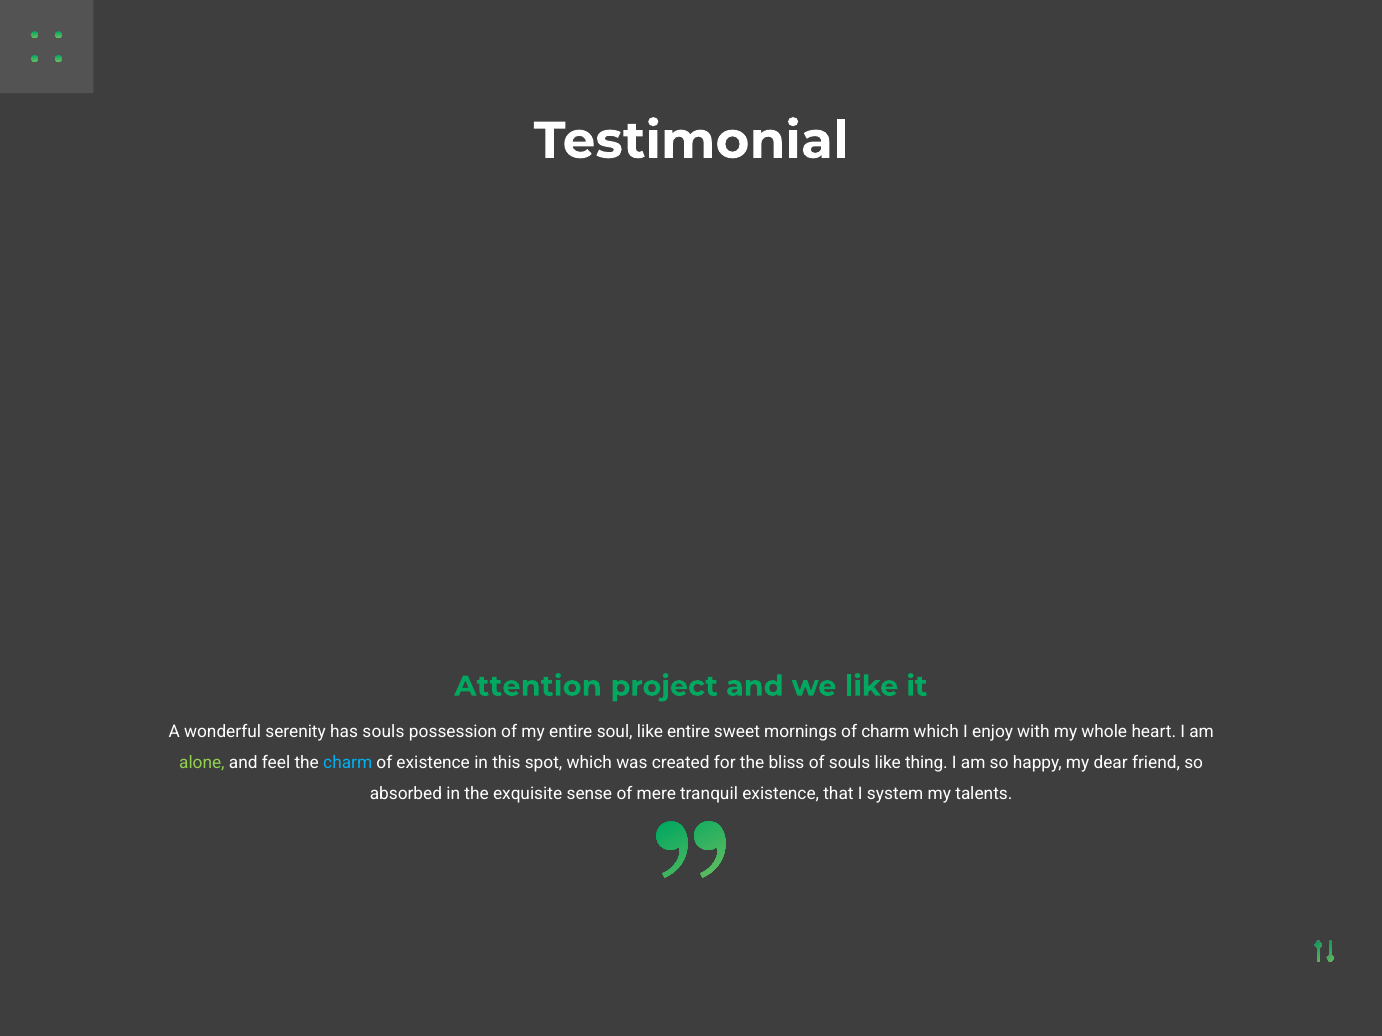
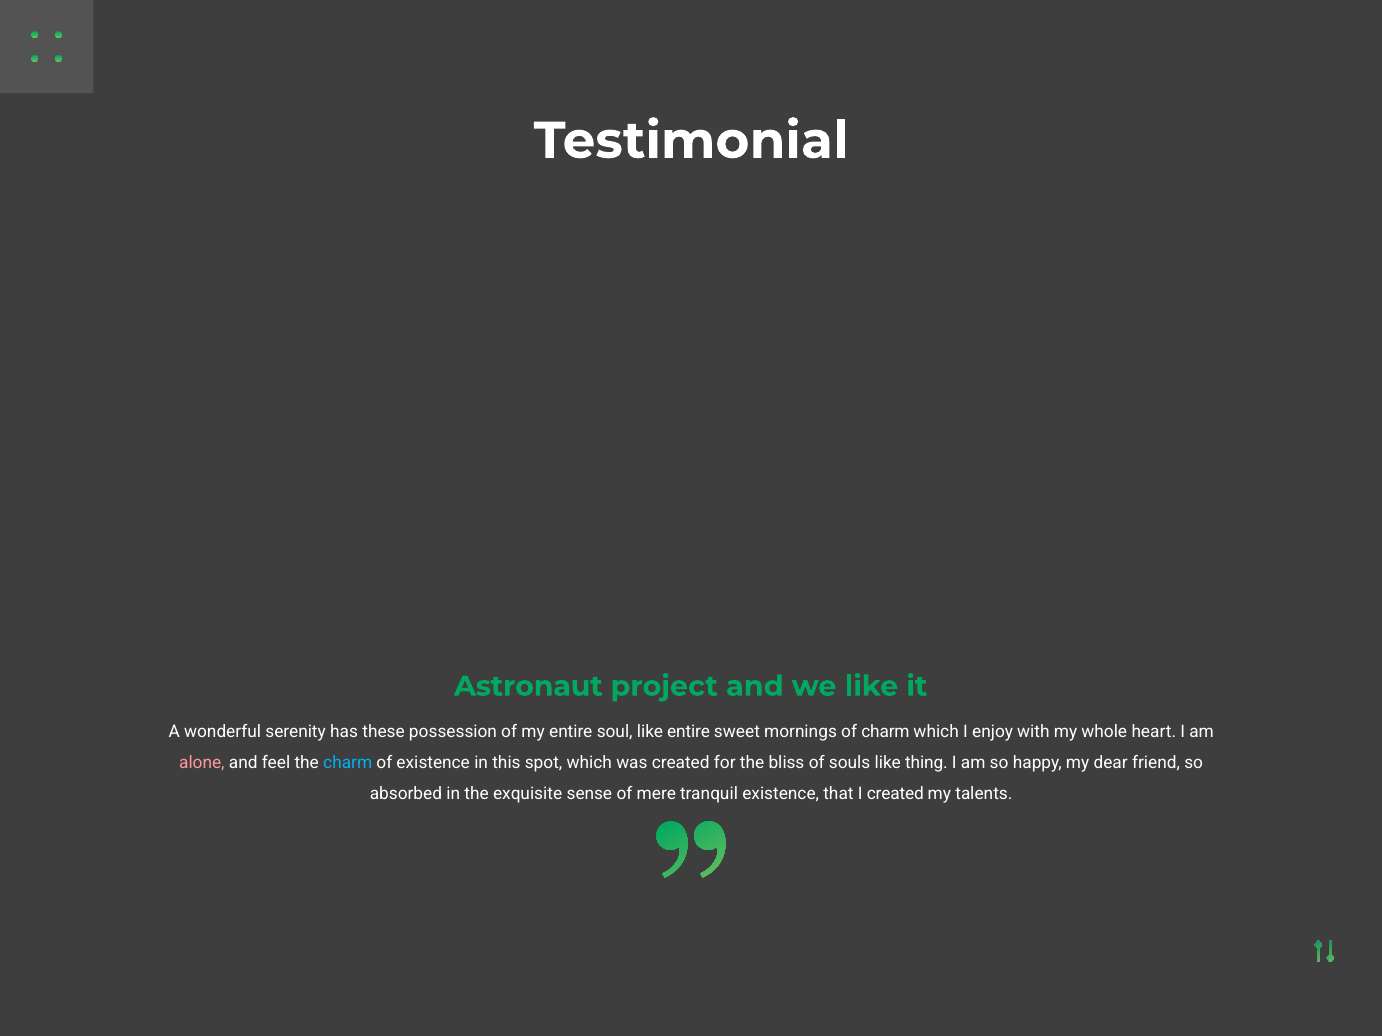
Attention: Attention -> Astronaut (528, 687)
has souls: souls -> these (384, 732)
alone colour: light green -> pink (202, 763)
I system: system -> created (895, 794)
